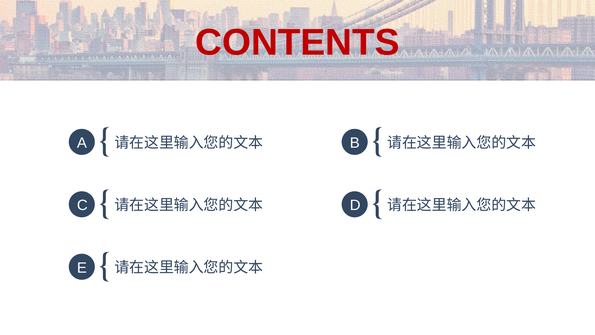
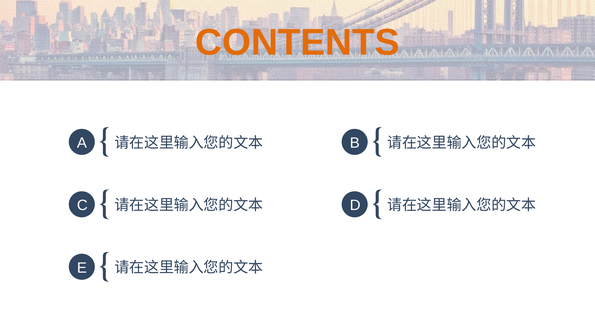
CONTENTS colour: red -> orange (297, 42)
